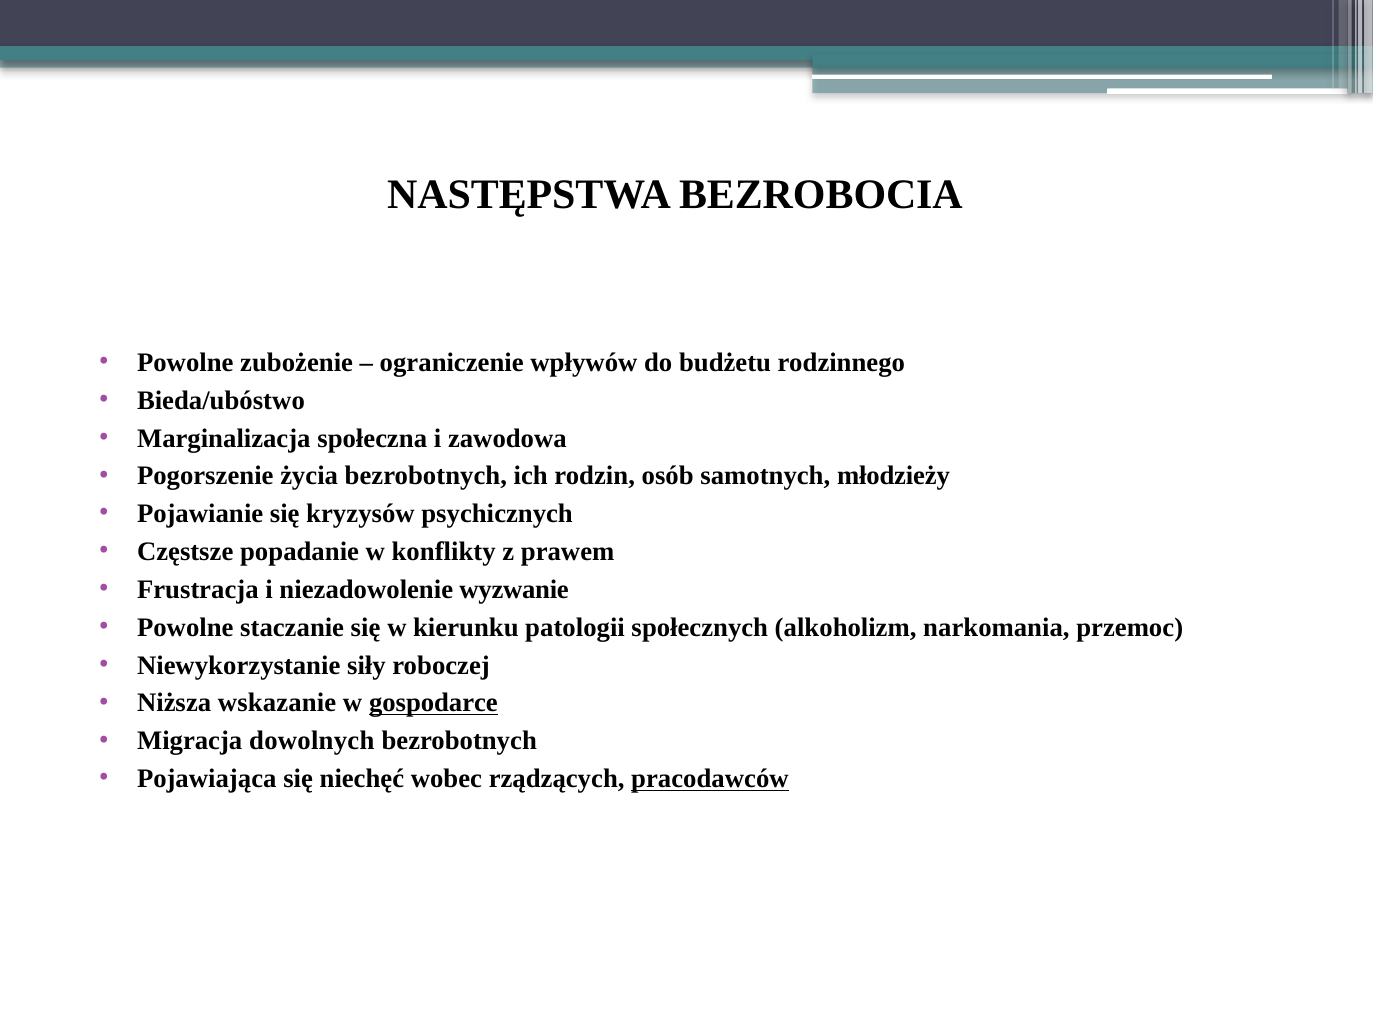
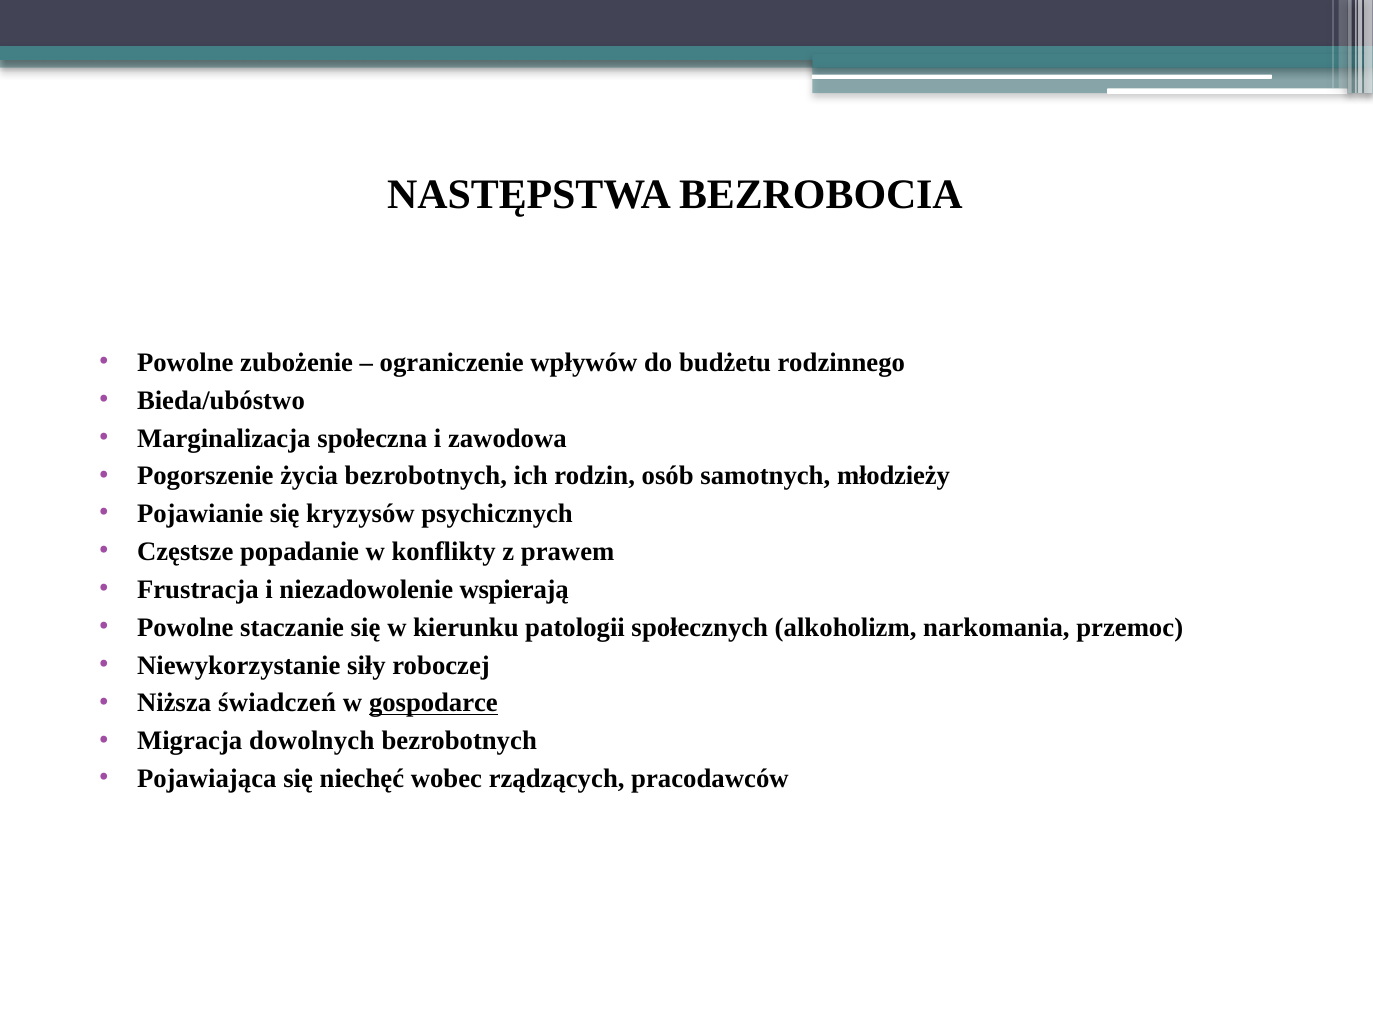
wyzwanie: wyzwanie -> wspierają (514, 589)
wskazanie: wskazanie -> świadczeń (277, 703)
pracodawców underline: present -> none (710, 779)
